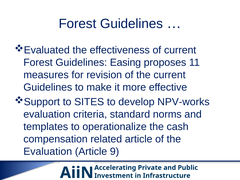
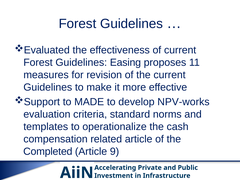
SITES: SITES -> MADE (89, 102)
Evaluation: Evaluation -> Completed (48, 152)
